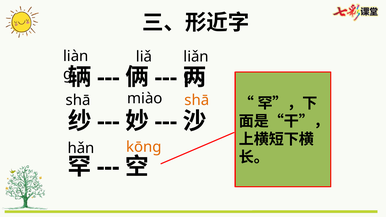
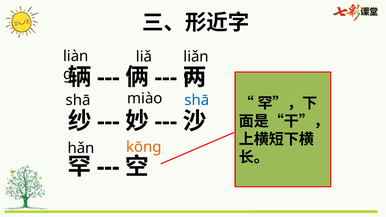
shā colour: orange -> blue (197, 100)
